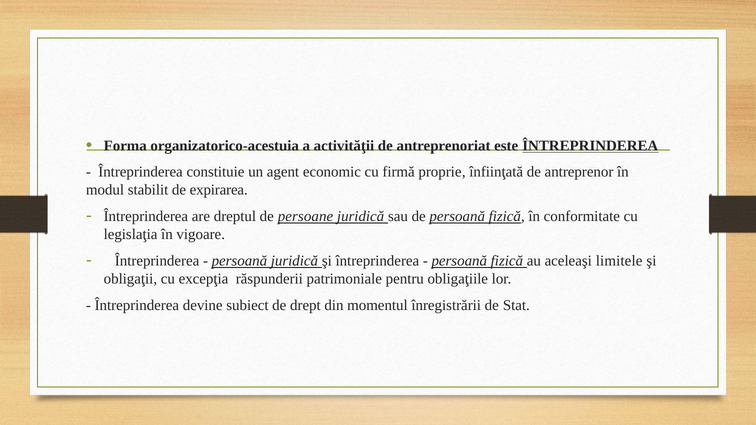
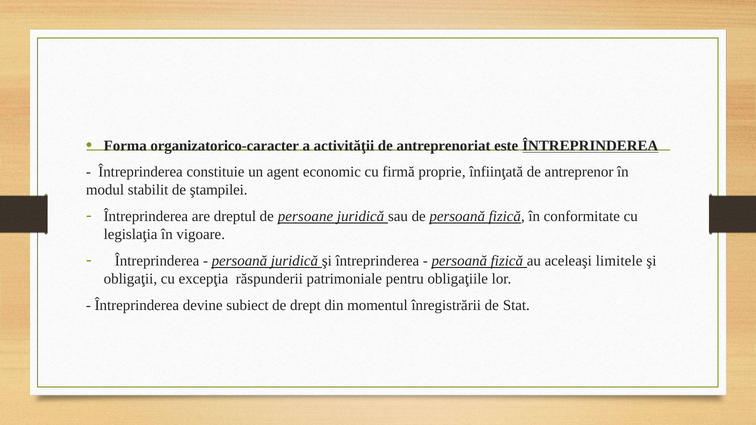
organizatorico-acestuia: organizatorico-acestuia -> organizatorico-caracter (225, 146)
expirarea: expirarea -> ştampilei (219, 190)
